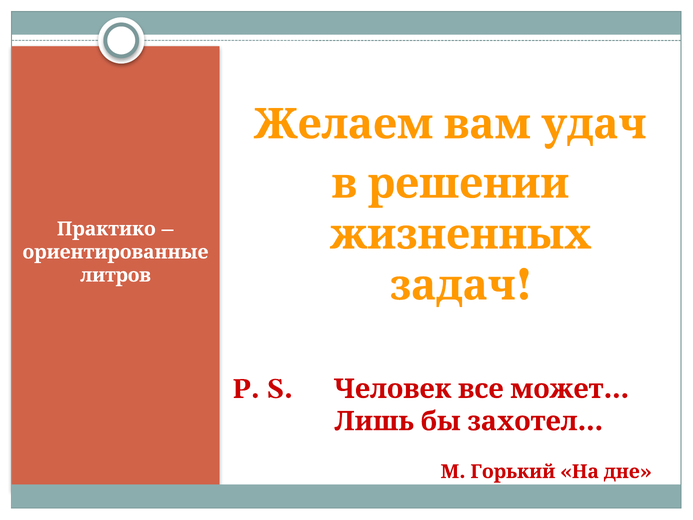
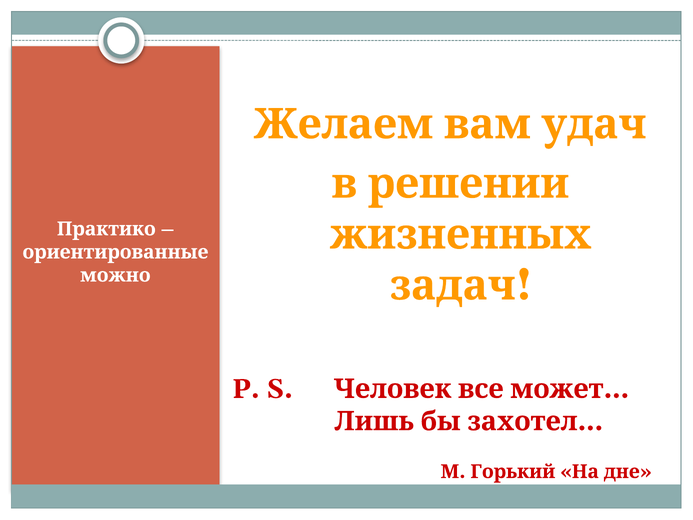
литров: литров -> можно (115, 275)
